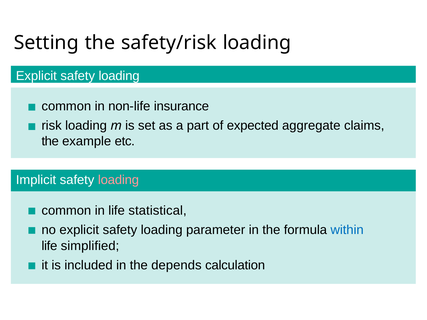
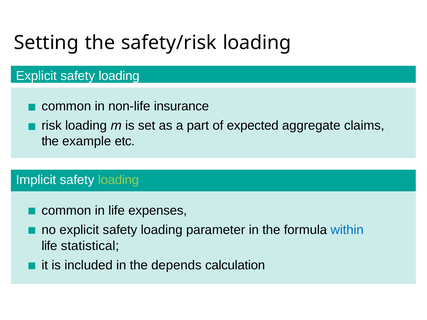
loading colour: pink -> light green (118, 180)
statistical: statistical -> expenses (158, 211)
simplified: simplified -> statistical (90, 246)
